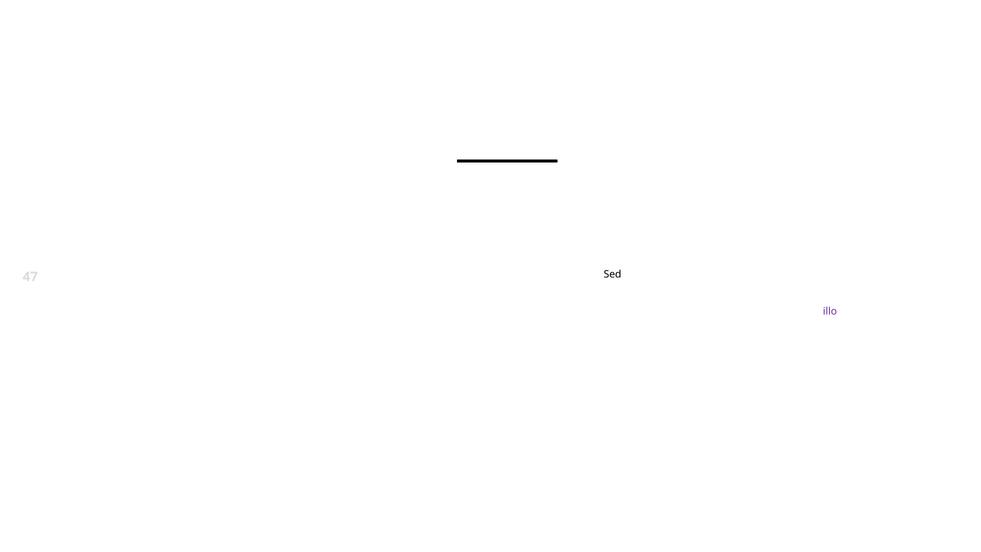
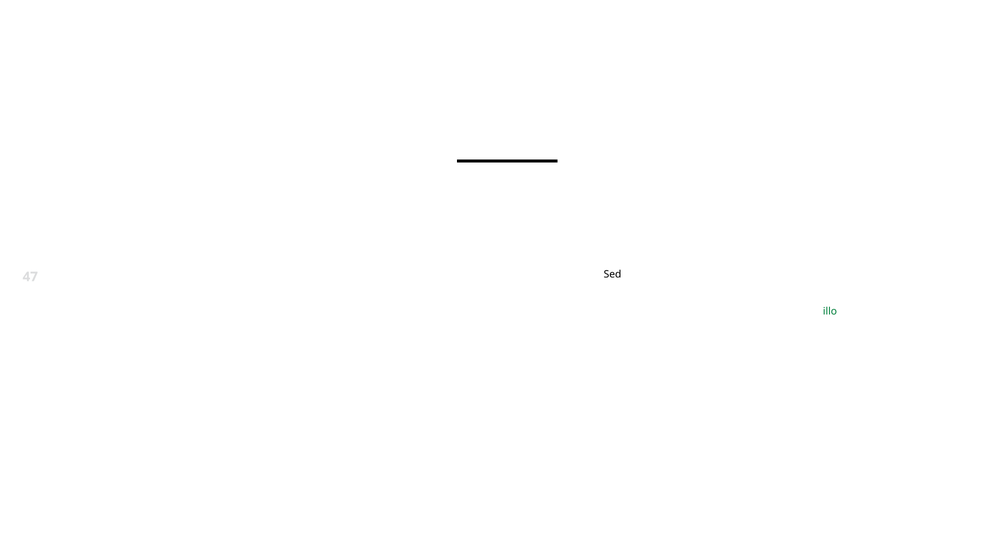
illo colour: purple -> green (830, 311)
